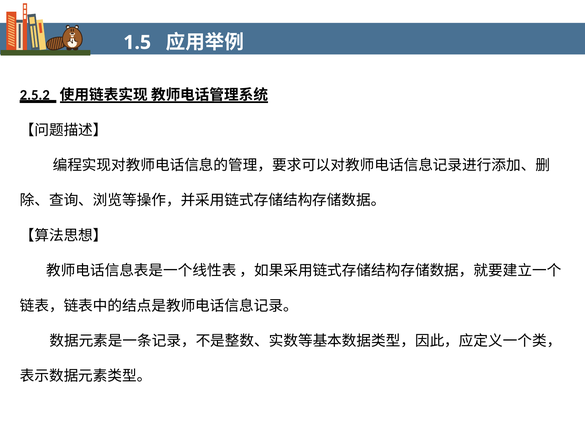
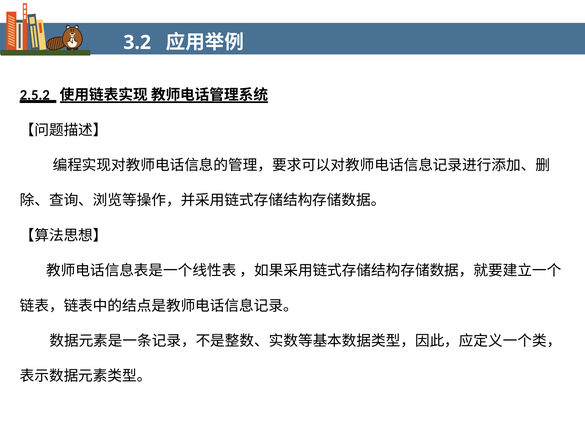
1.5: 1.5 -> 3.2 (137, 42)
